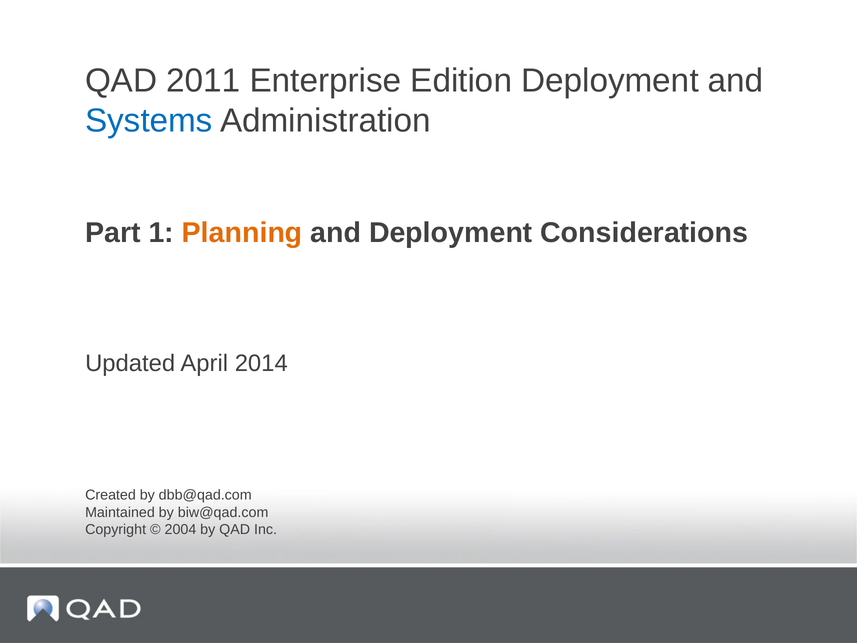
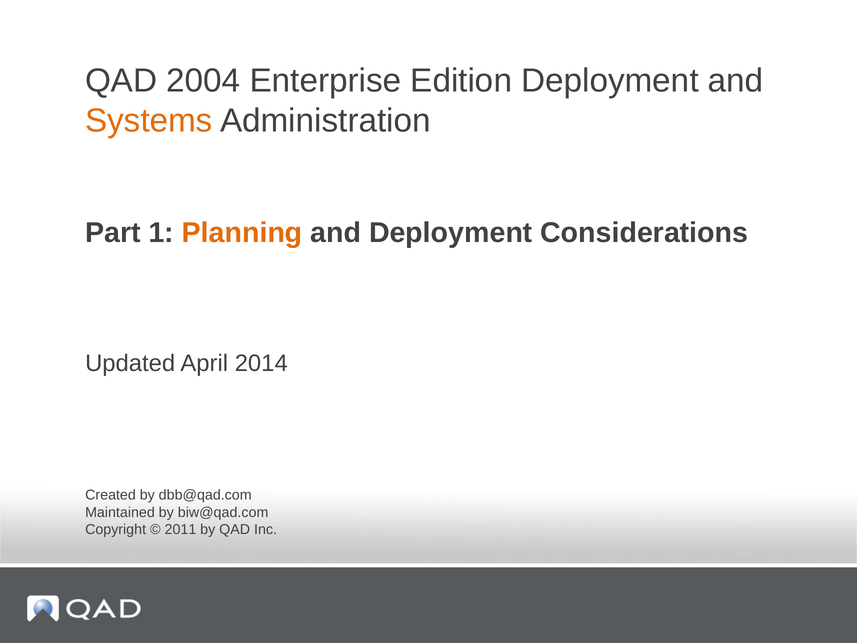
2011: 2011 -> 2004 (203, 81)
Systems colour: blue -> orange (149, 121)
2004: 2004 -> 2011 (180, 529)
